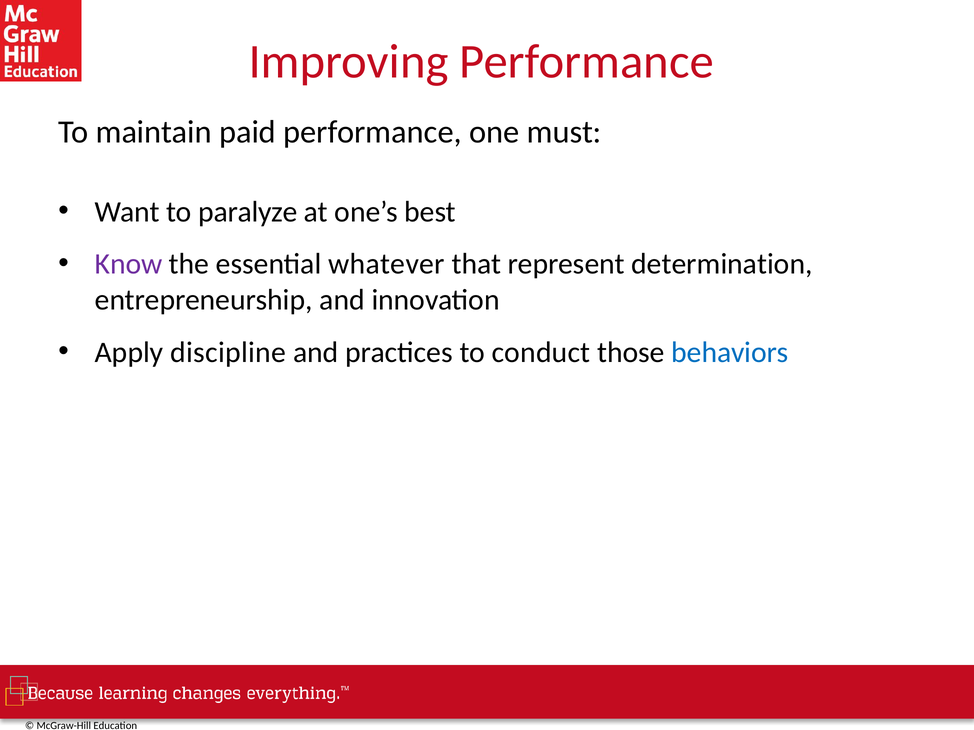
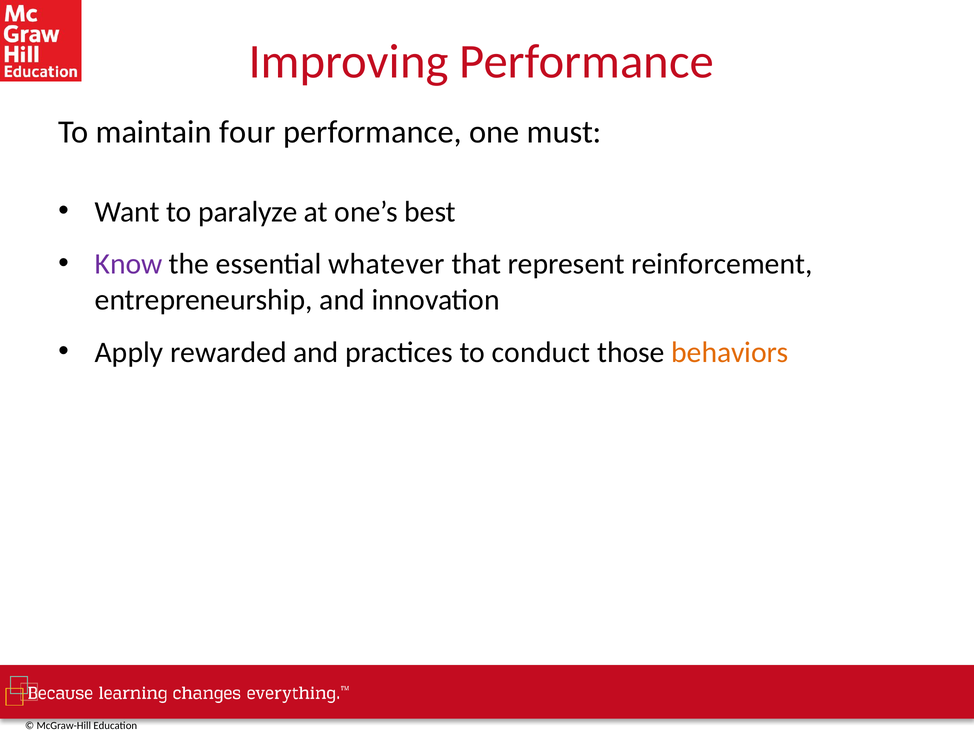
paid: paid -> four (247, 132)
determination: determination -> reinforcement (722, 264)
discipline: discipline -> rewarded (228, 353)
behaviors colour: blue -> orange (730, 353)
